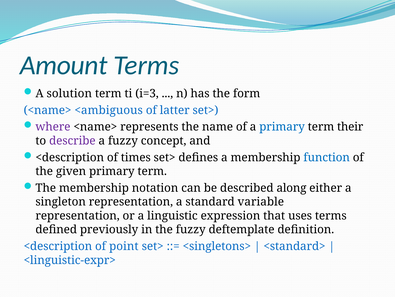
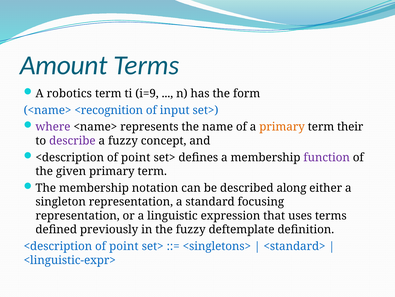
solution: solution -> robotics (69, 93)
i=3: i=3 -> i=9 (147, 93)
<ambiguous: <ambiguous -> <recognition (109, 110)
latter: latter -> input (175, 110)
primary colour: blue -> orange (282, 127)
times: times -> point (136, 157)
function colour: blue -> purple (327, 157)
variable: variable -> focusing (261, 201)
